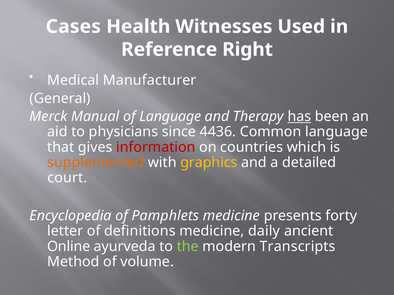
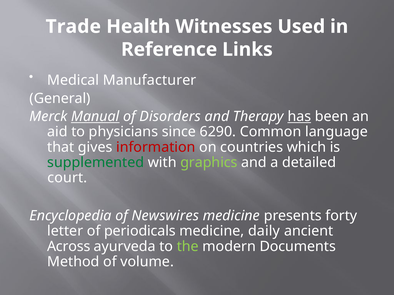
Cases: Cases -> Trade (73, 27)
Right: Right -> Links (247, 50)
Manual underline: none -> present (95, 117)
of Language: Language -> Disorders (170, 117)
4436: 4436 -> 6290 (218, 132)
supplemented colour: orange -> green (96, 163)
graphics colour: yellow -> light green (209, 163)
Pamphlets: Pamphlets -> Newswires (165, 216)
definitions: definitions -> periodicals (140, 231)
Online: Online -> Across (69, 247)
Transcripts: Transcripts -> Documents (298, 247)
